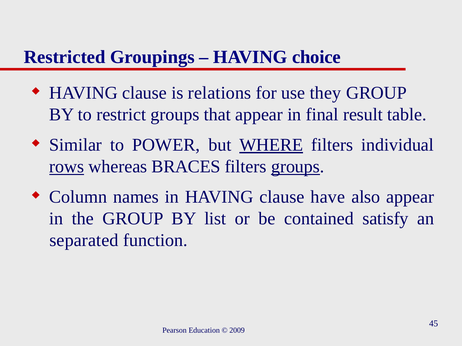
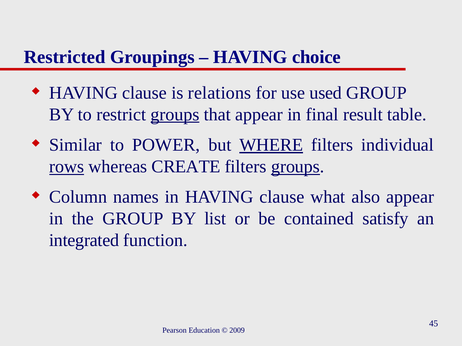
they: they -> used (326, 93)
groups underline: none -> present (175, 115)
BRACES: BRACES -> CREATE (186, 167)
have: have -> what (328, 197)
separated: separated -> integrated (84, 240)
